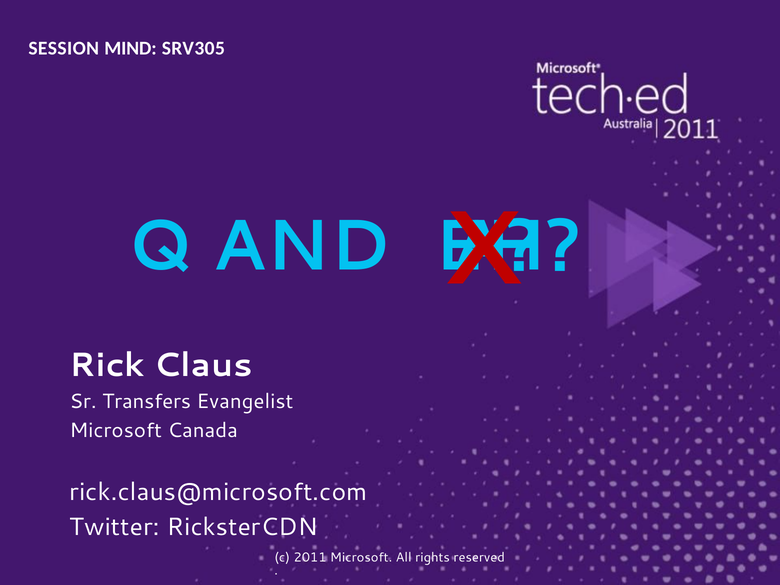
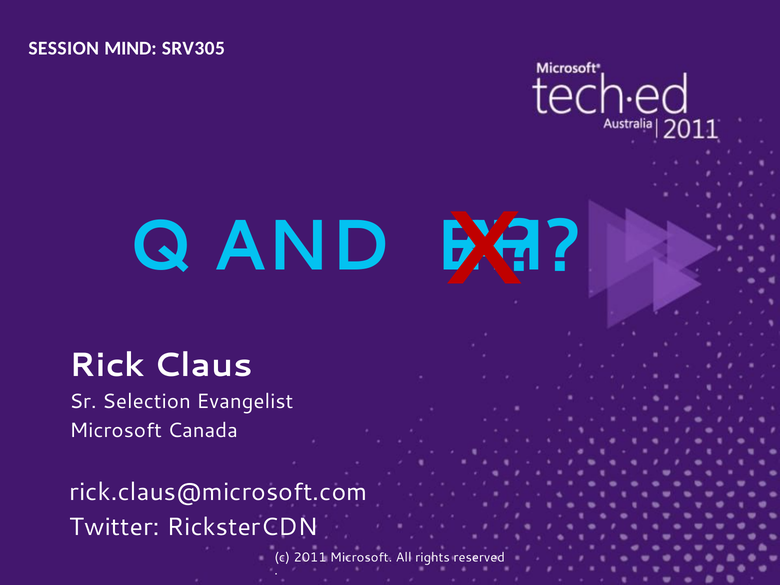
Transfers: Transfers -> Selection (147, 401)
